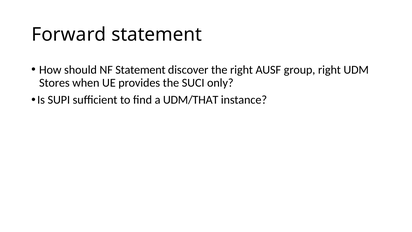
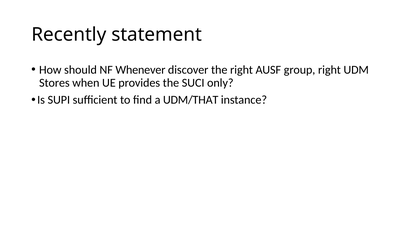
Forward: Forward -> Recently (69, 35)
NF Statement: Statement -> Whenever (140, 70)
